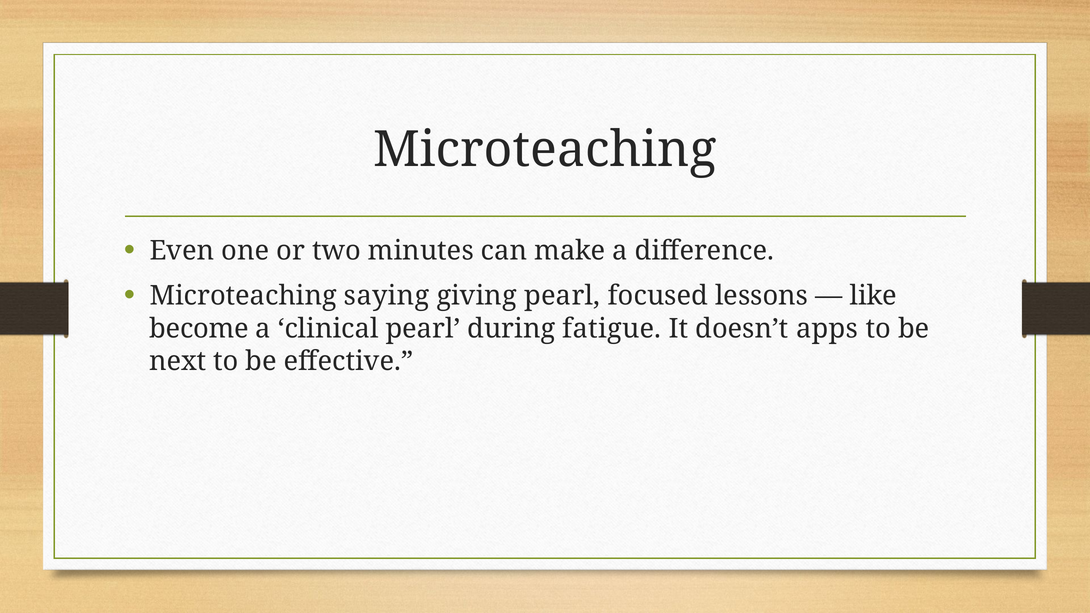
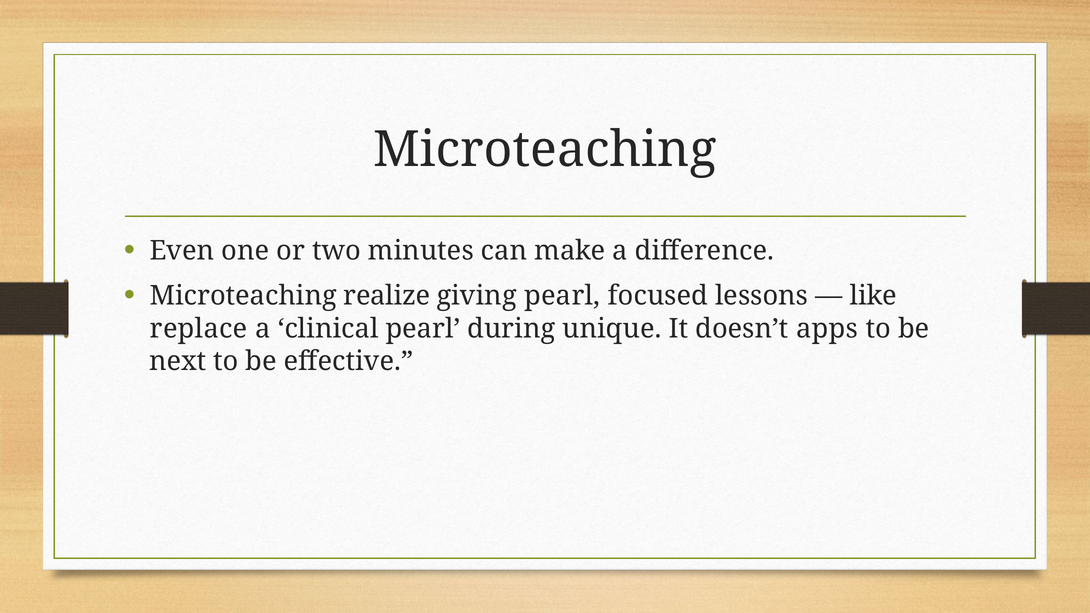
saying: saying -> realize (387, 296)
become: become -> replace (199, 329)
fatigue: fatigue -> unique (612, 329)
